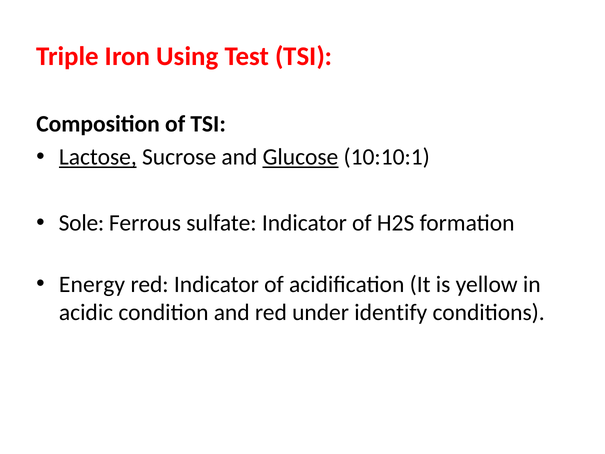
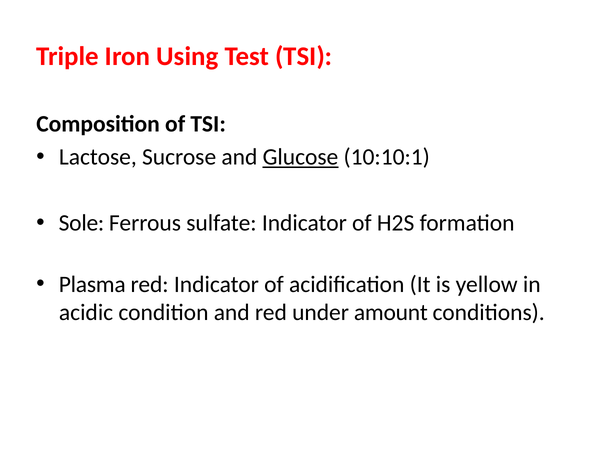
Lactose underline: present -> none (98, 157)
Energy: Energy -> Plasma (92, 284)
identify: identify -> amount (391, 312)
